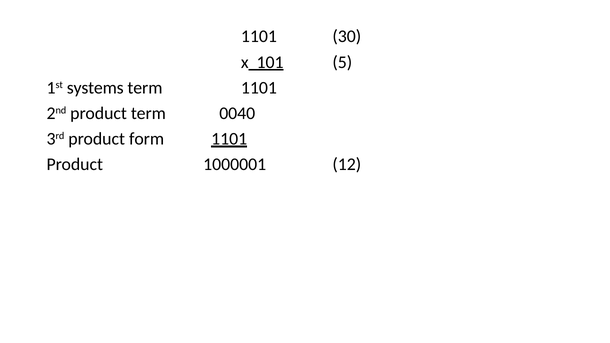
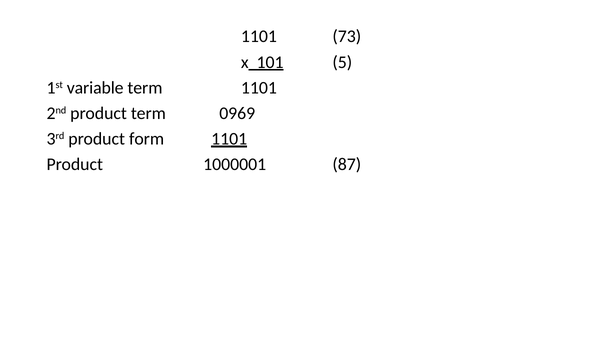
30: 30 -> 73 (347, 37)
systems: systems -> variable (95, 88)
0040: 0040 -> 0969 (237, 113)
12: 12 -> 87 (347, 164)
